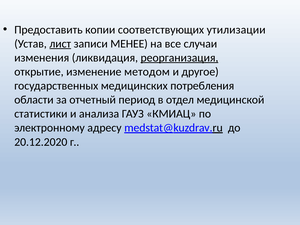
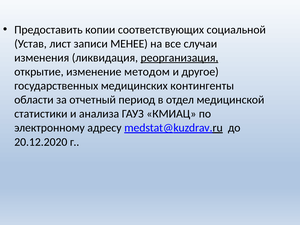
утилизации: утилизации -> социальной (236, 30)
лист underline: present -> none (60, 44)
потребления: потребления -> контингенты (202, 86)
